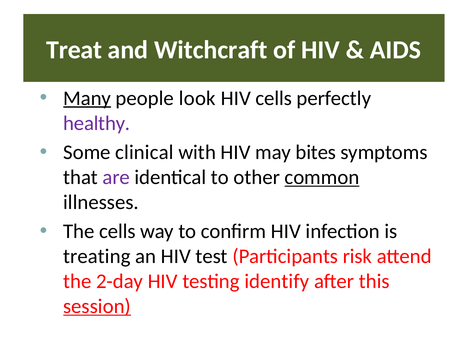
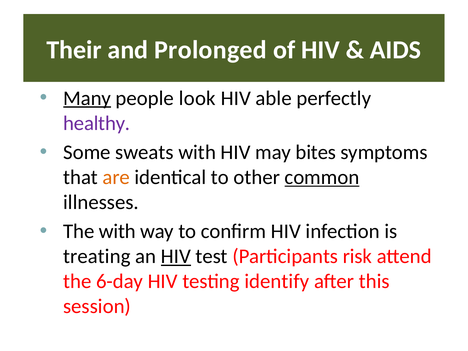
Treat: Treat -> Their (74, 50)
Witchcraft: Witchcraft -> Prolonged (211, 50)
HIV cells: cells -> able (274, 98)
clinical: clinical -> sweats (144, 152)
are colour: purple -> orange (116, 177)
The cells: cells -> with (117, 231)
HIV underline: none -> present (176, 256)
2-day: 2-day -> 6-day (120, 281)
session underline: present -> none (97, 306)
